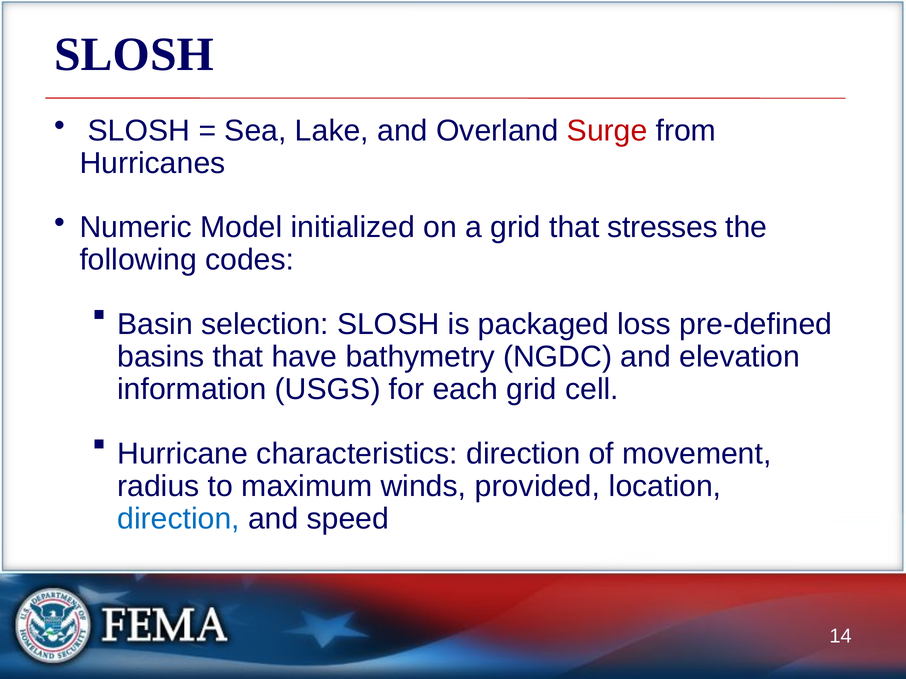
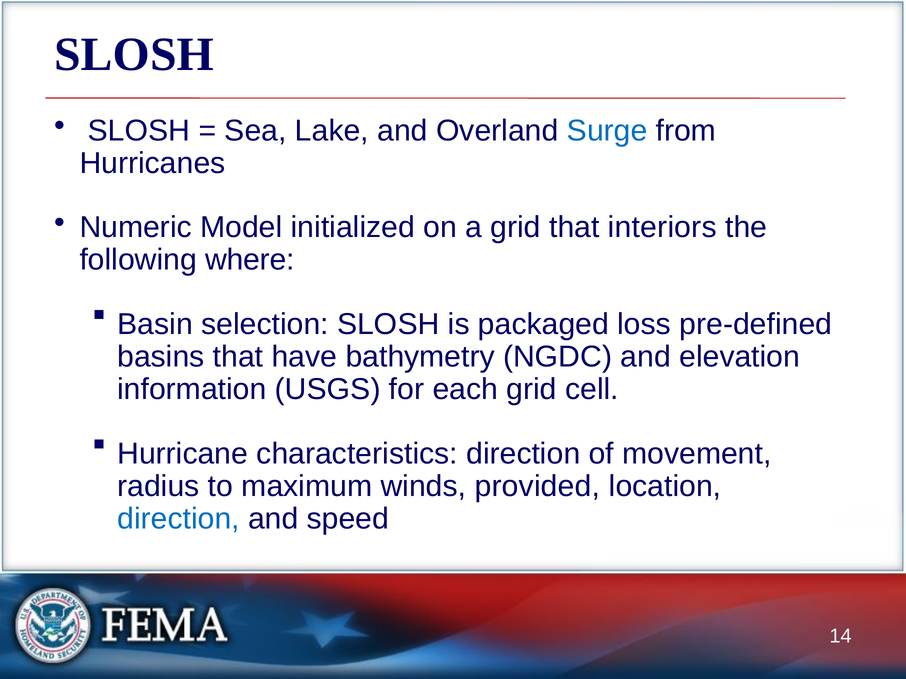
Surge colour: red -> blue (607, 131)
stresses: stresses -> interiors (662, 228)
codes: codes -> where (250, 260)
